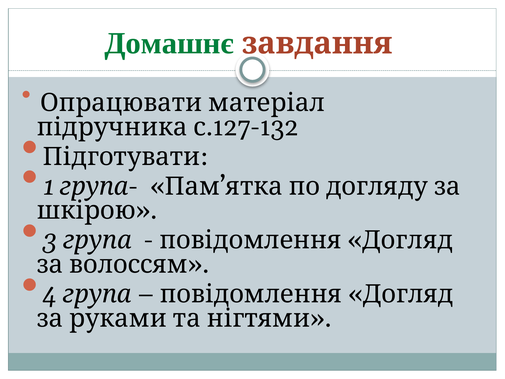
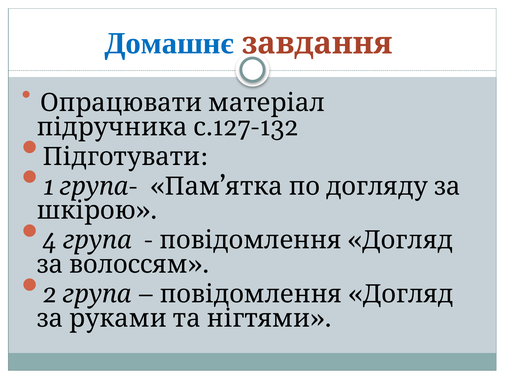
Домашнє colour: green -> blue (169, 43)
3: 3 -> 4 (50, 240)
4: 4 -> 2 (50, 294)
